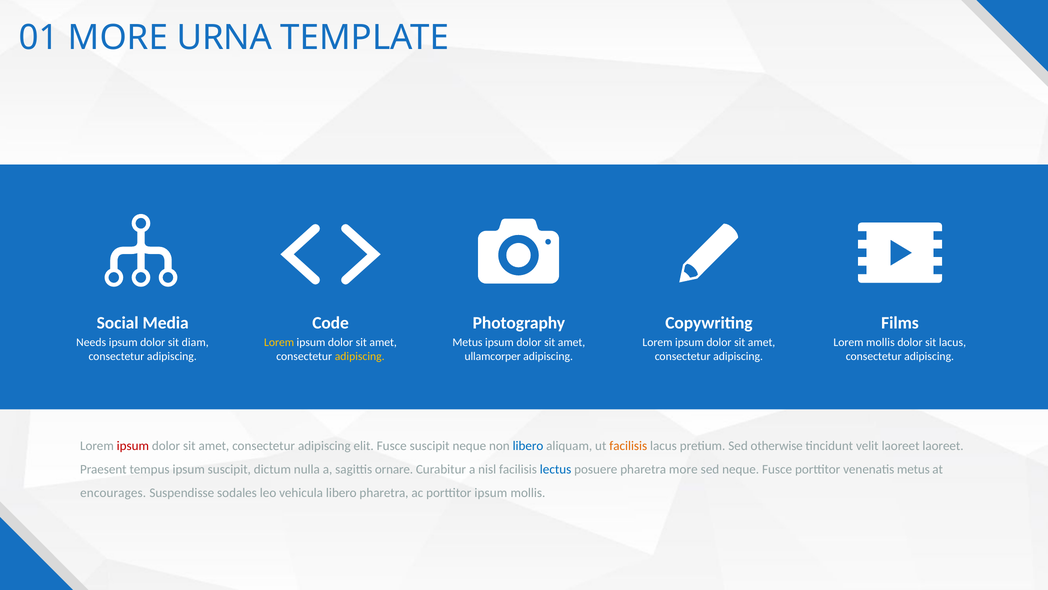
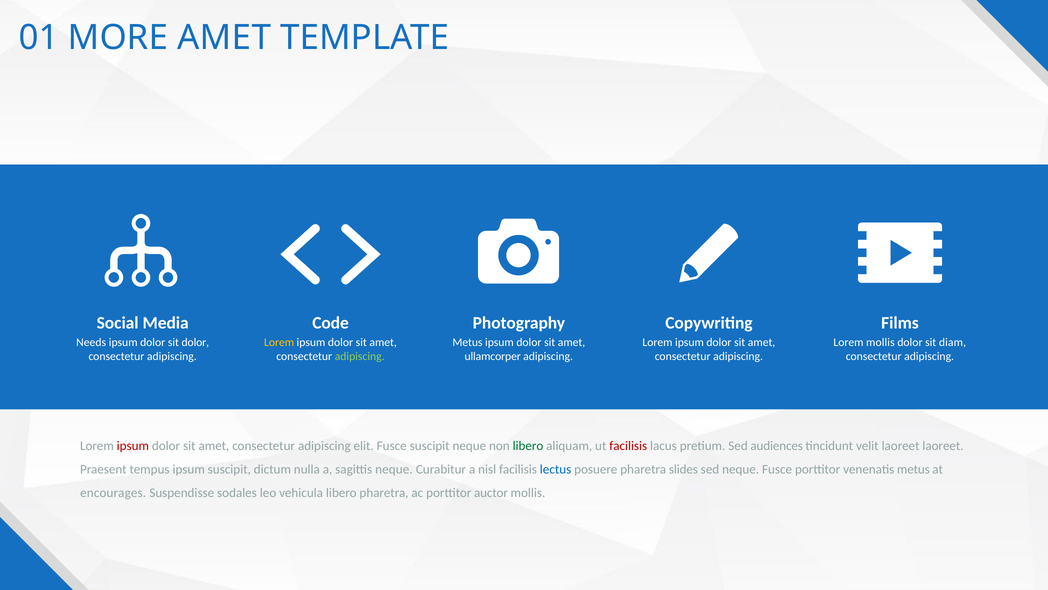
MORE URNA: URNA -> AMET (224, 38)
sit diam: diam -> dolor (195, 342)
sit lacus: lacus -> diam (953, 342)
adipiscing colour: yellow -> light green (360, 356)
libero colour: blue -> green (528, 445)
facilisis colour: orange -> red (628, 445)
otherwise: otherwise -> audiences (777, 445)
sagittis ornare: ornare -> neque (394, 469)
pharetra more: more -> slides (683, 469)
porttitor ipsum: ipsum -> auctor (491, 493)
